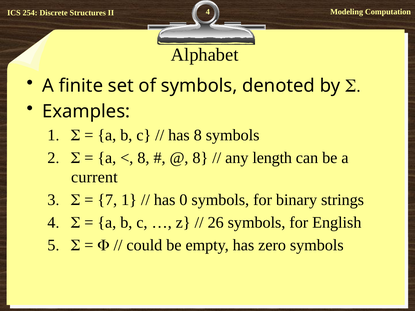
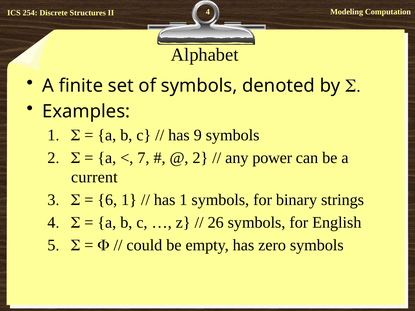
has 8: 8 -> 9 (198, 135)
8: 8 -> 7 (143, 158)
8: 8 -> 2 (200, 158)
length: length -> power (272, 158)
7: 7 -> 6 (107, 200)
has 0: 0 -> 1 (183, 200)
